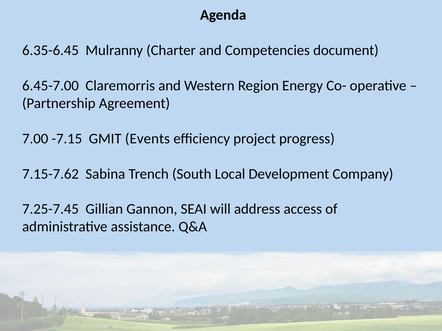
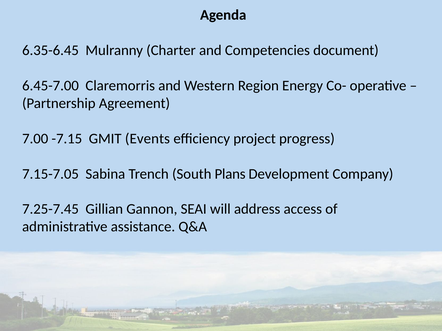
7.15-7.62: 7.15-7.62 -> 7.15-7.05 (50, 174)
Local: Local -> Plans (230, 174)
